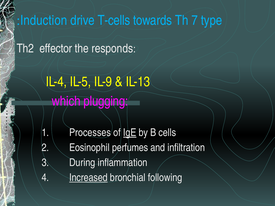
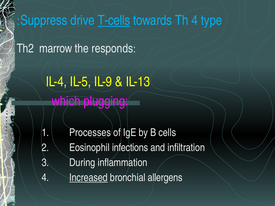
Induction: Induction -> Suppress (44, 20)
T-cells underline: none -> present (114, 20)
Th 7: 7 -> 4 (195, 20)
effector: effector -> marrow (56, 49)
IgE underline: present -> none (130, 133)
perfumes: perfumes -> infections (130, 148)
following: following -> allergens (165, 178)
